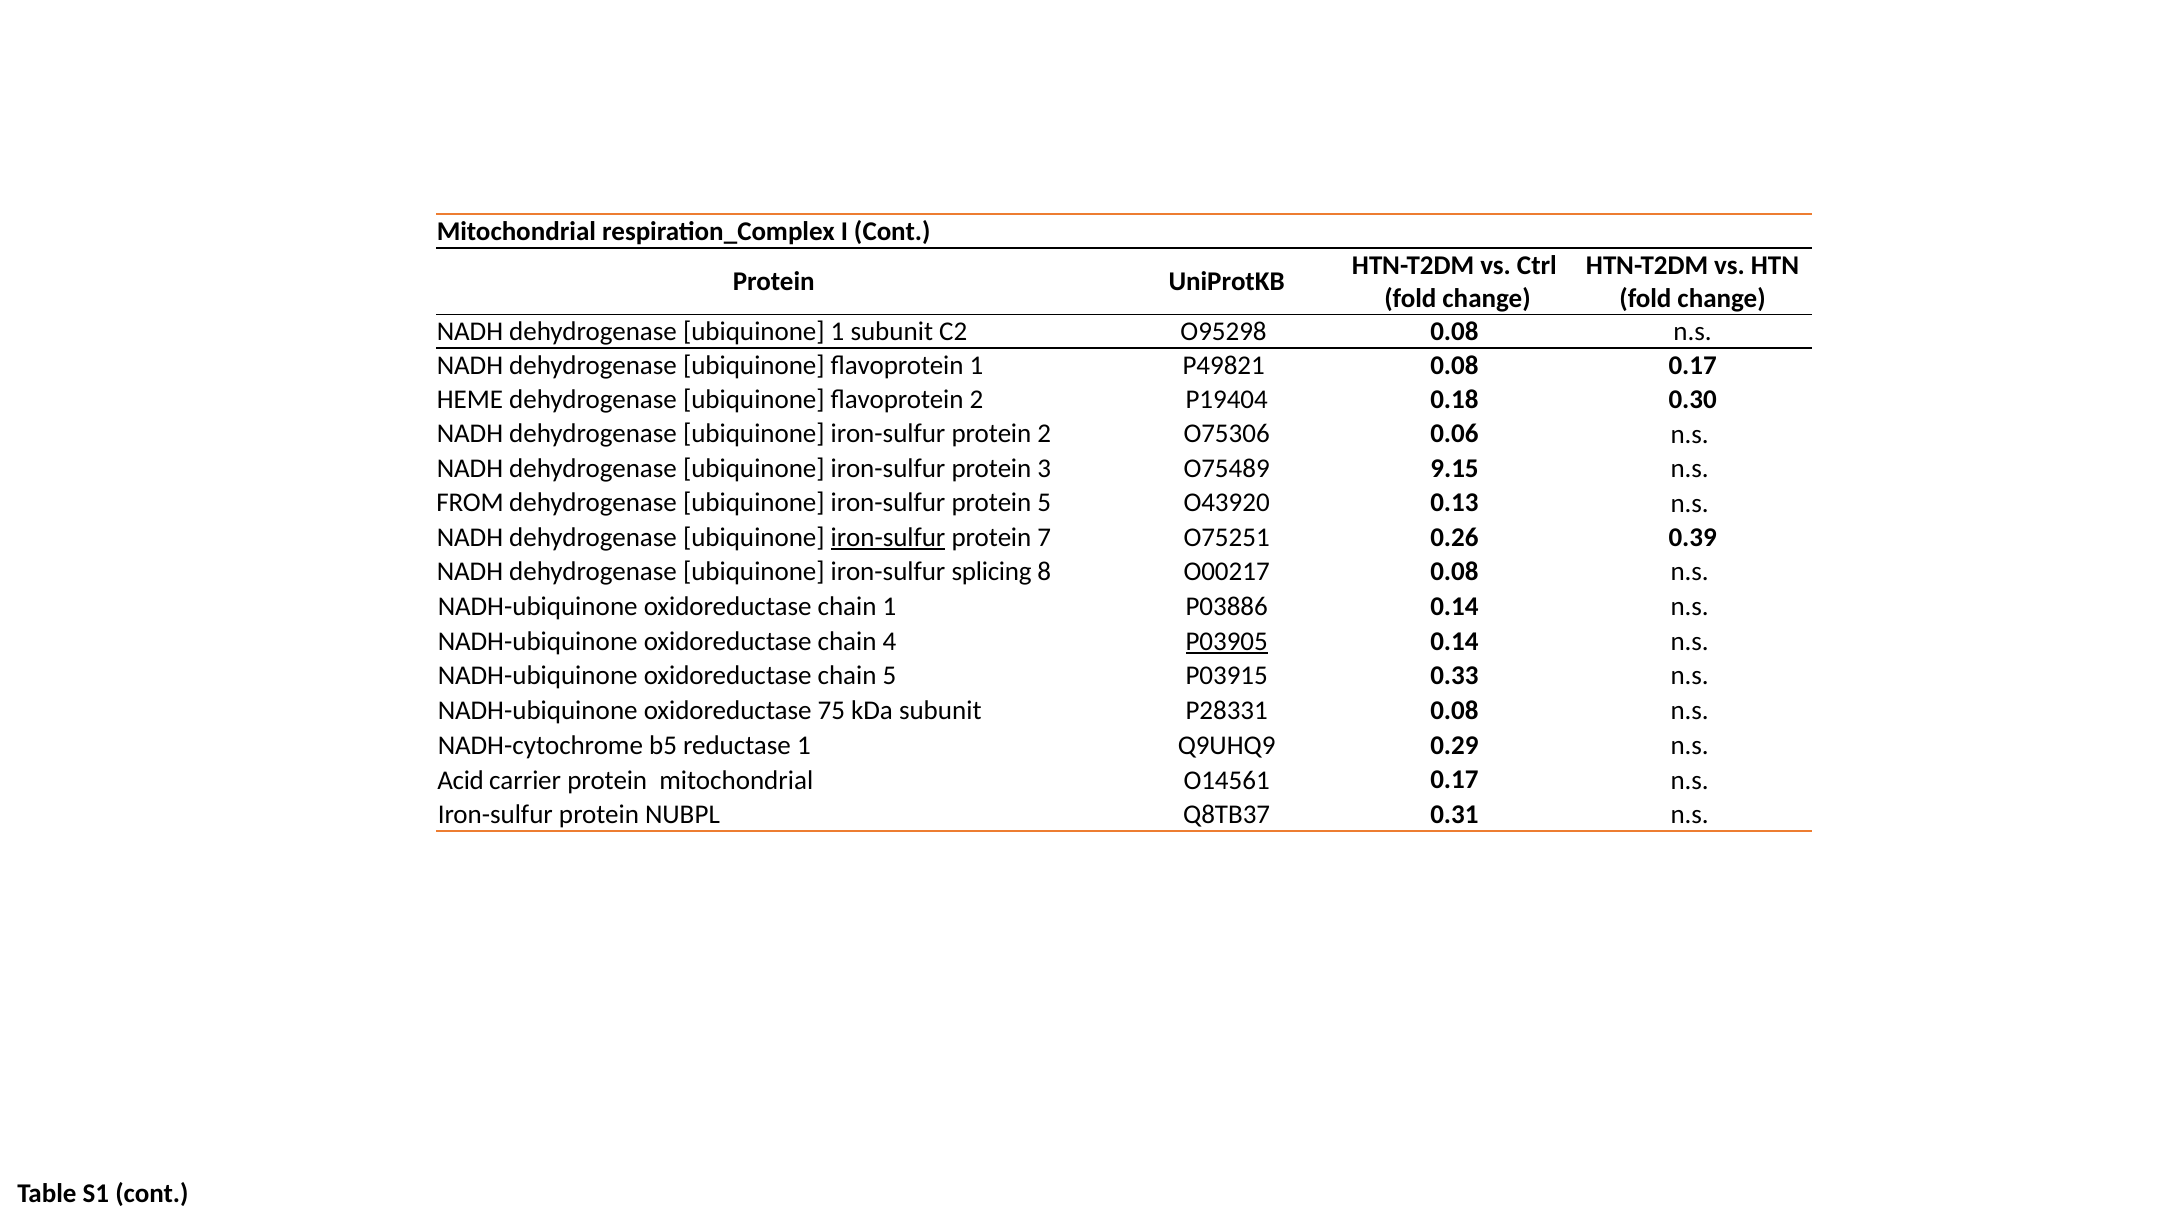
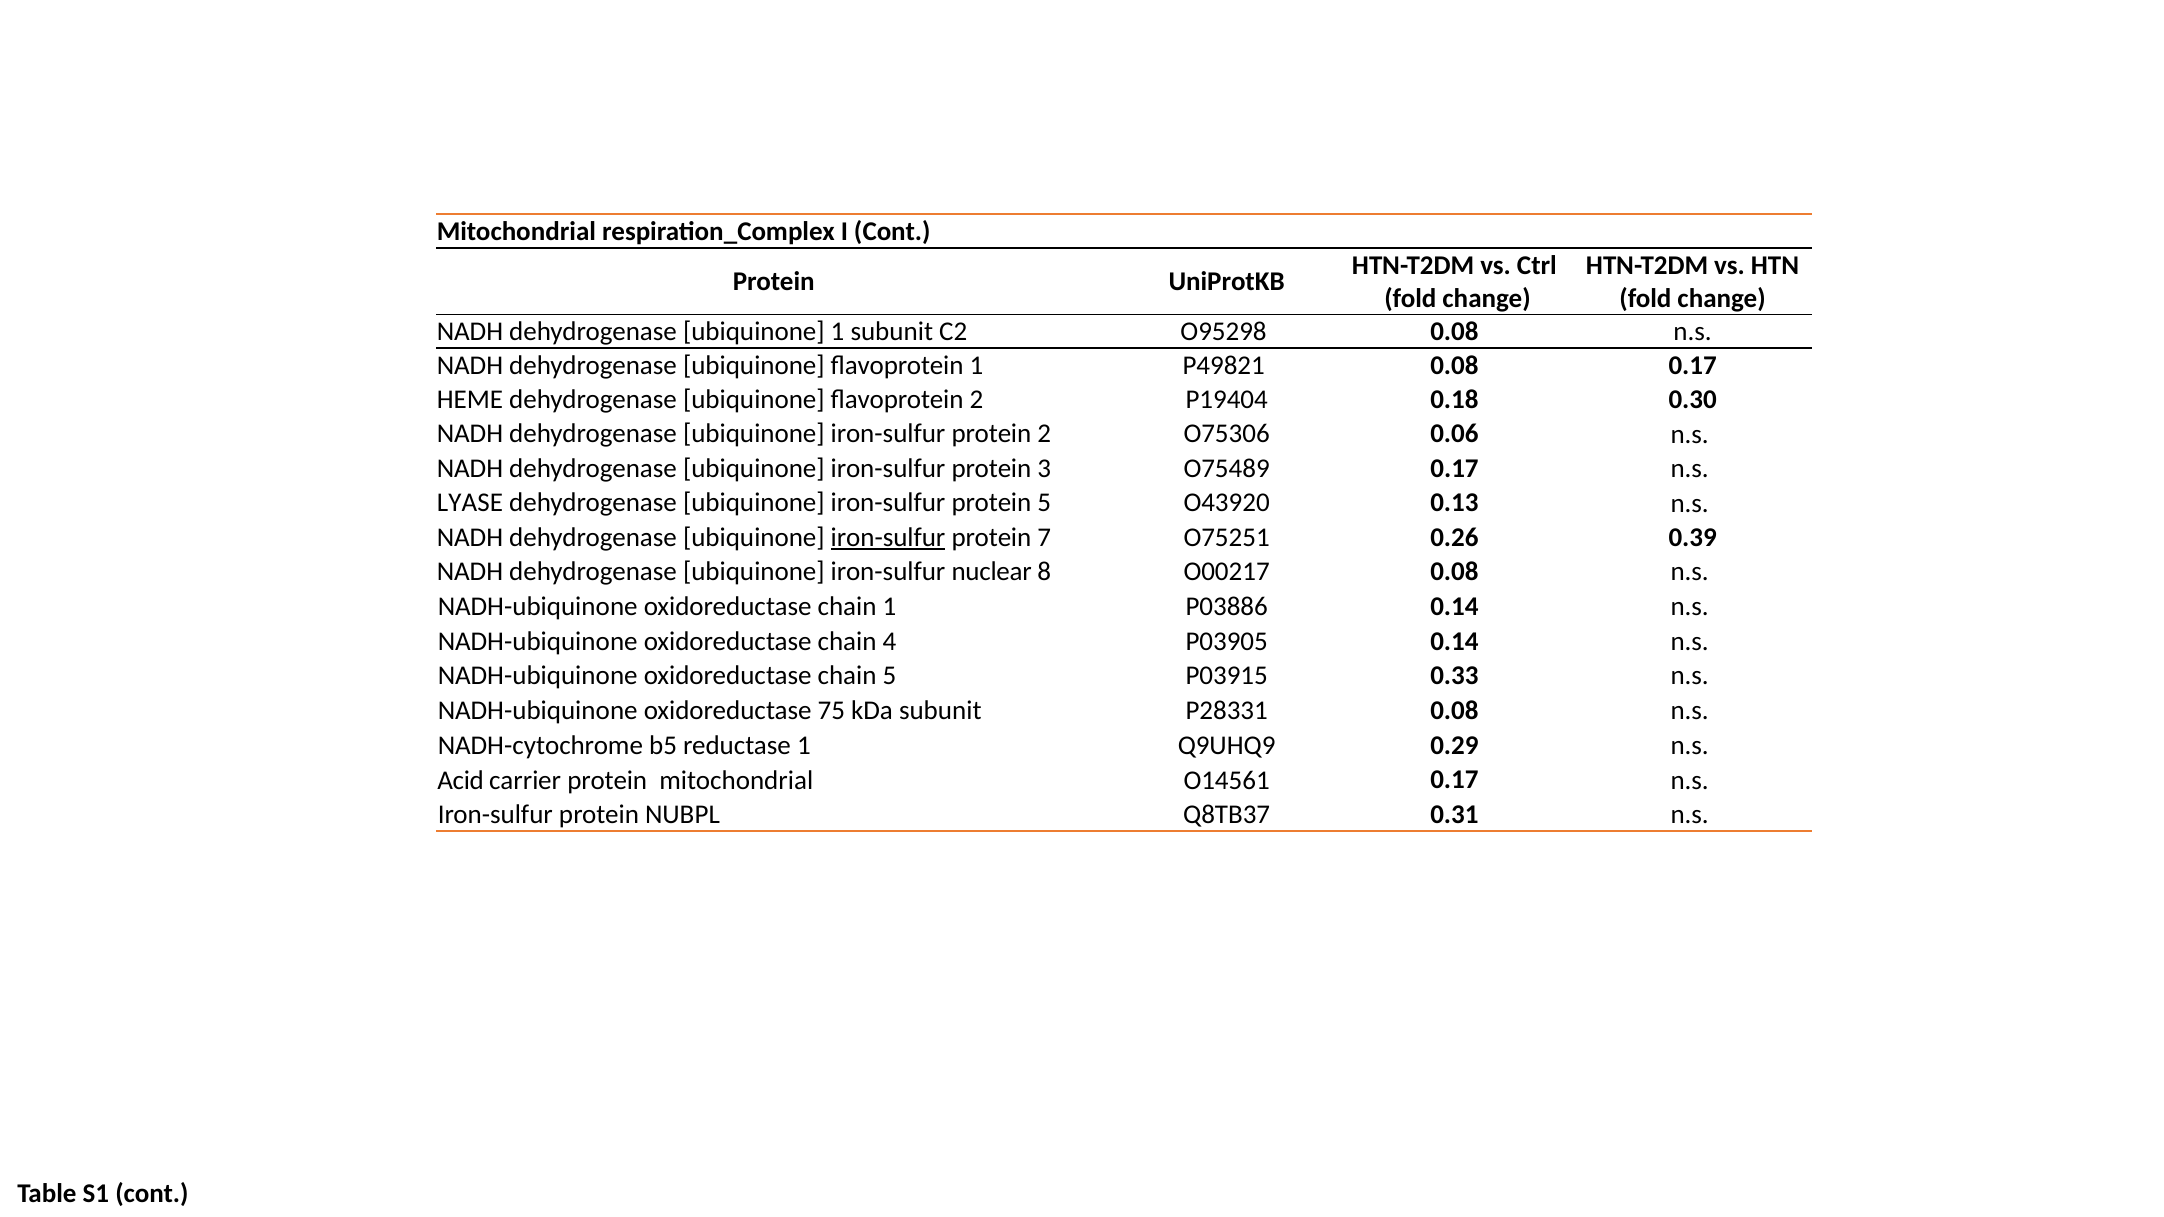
O75489 9.15: 9.15 -> 0.17 (1455, 468)
FROM: FROM -> LYASE (470, 503)
splicing: splicing -> nuclear (992, 572)
P03905 underline: present -> none (1227, 641)
